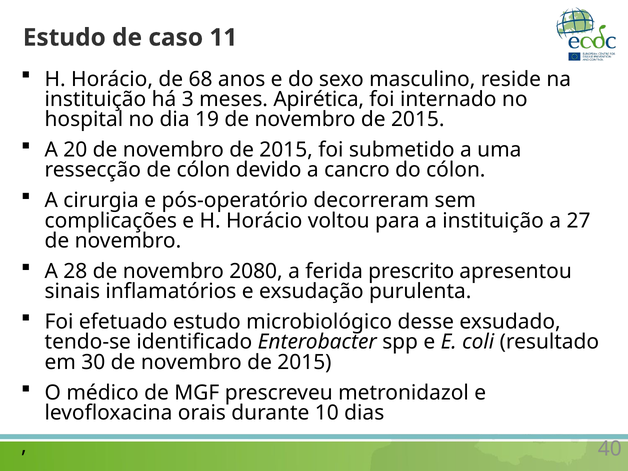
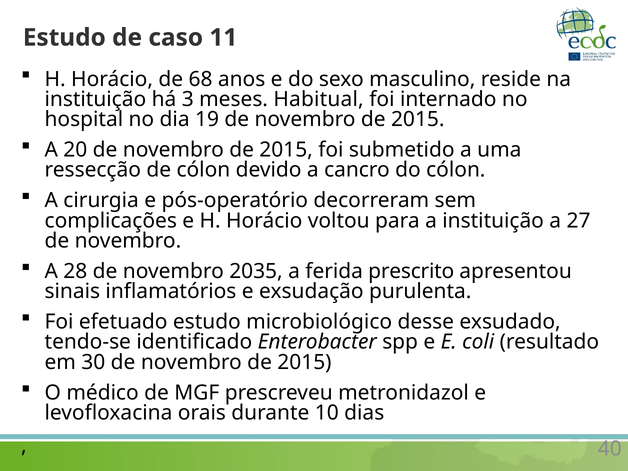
Apirética: Apirética -> Habitual (319, 99)
2080: 2080 -> 2035 (256, 271)
